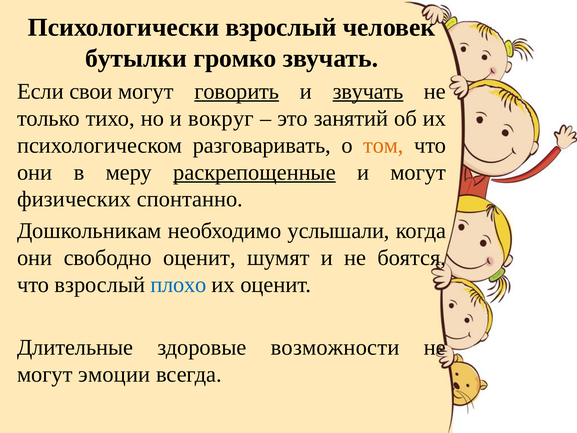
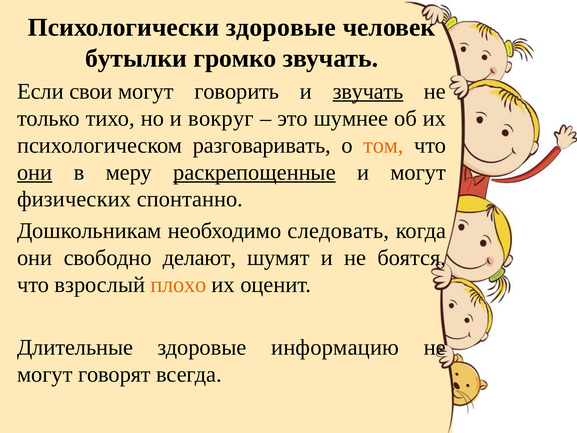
Психологически взрослый: взрослый -> здоровые (281, 27)
говорить underline: present -> none (237, 91)
занятий: занятий -> шумнее (351, 118)
они underline: none -> present (35, 172)
услышали: услышали -> следовать (338, 231)
свободно оценит: оценит -> делают (199, 257)
плохо colour: blue -> orange (179, 284)
возможности: возможности -> информацию (335, 347)
эмоции: эмоции -> говорят (114, 374)
